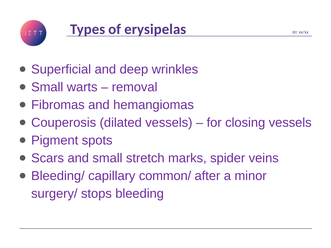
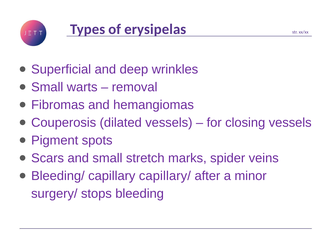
common/: common/ -> capillary/ (165, 176)
